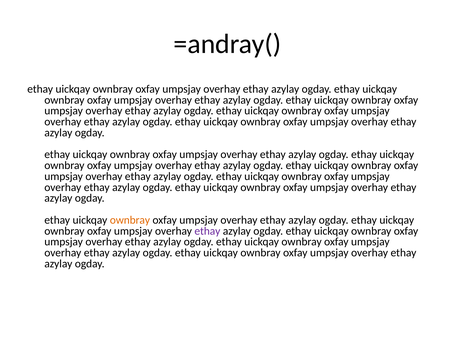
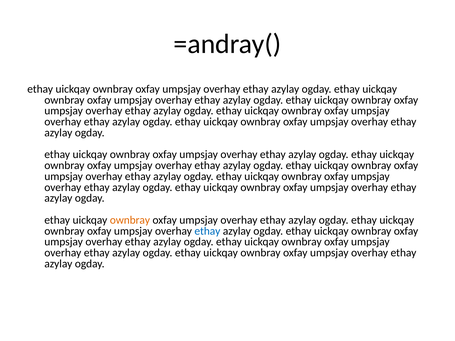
ethay colour: purple -> blue (207, 231)
